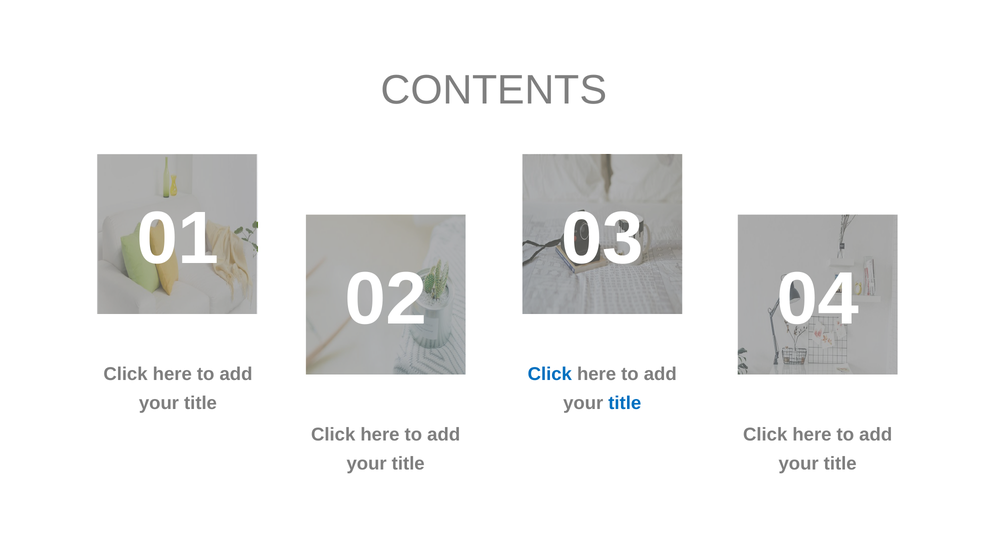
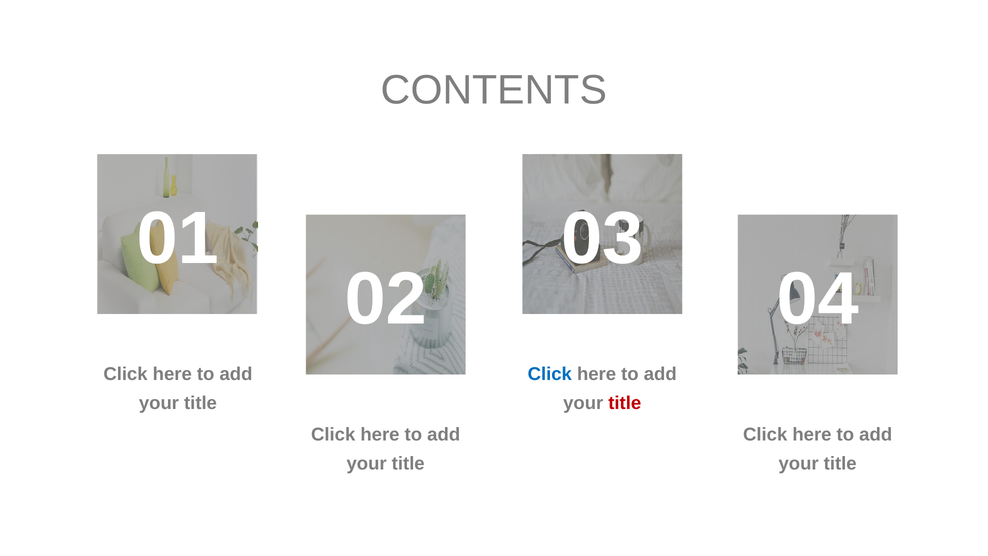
title colour: blue -> red (625, 403)
